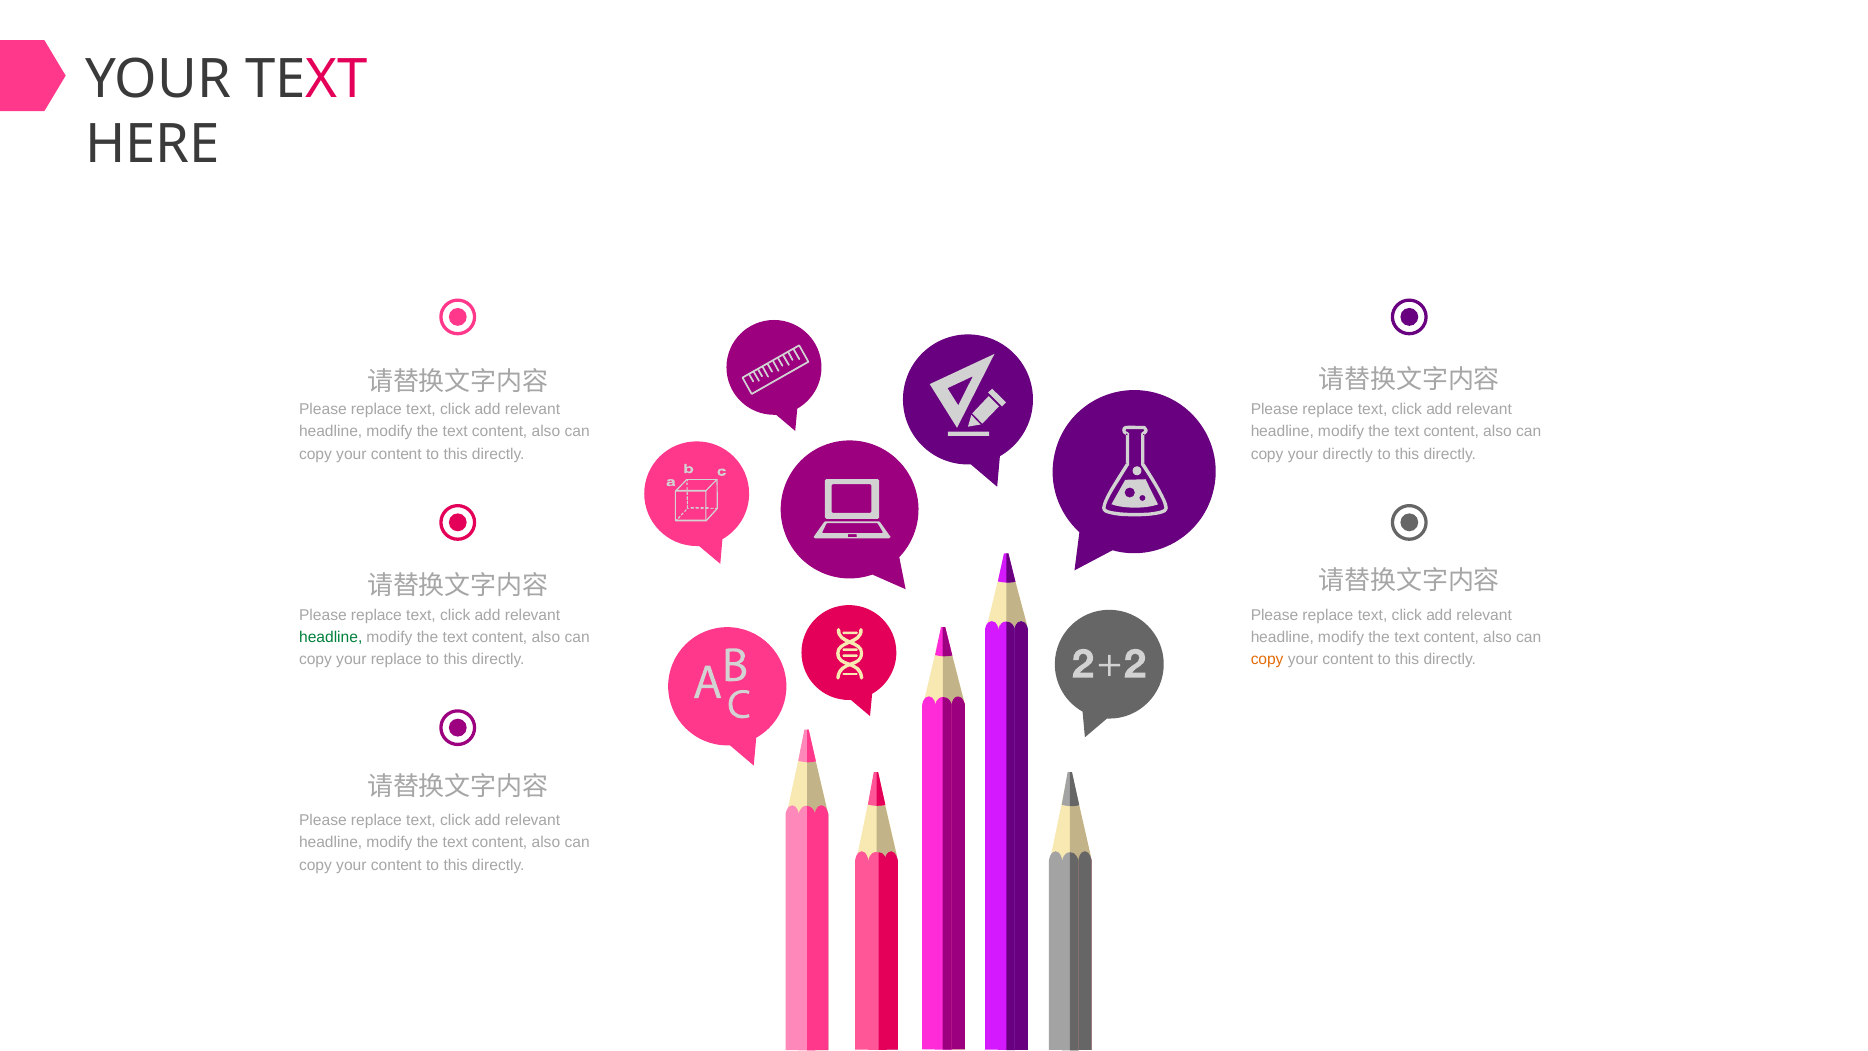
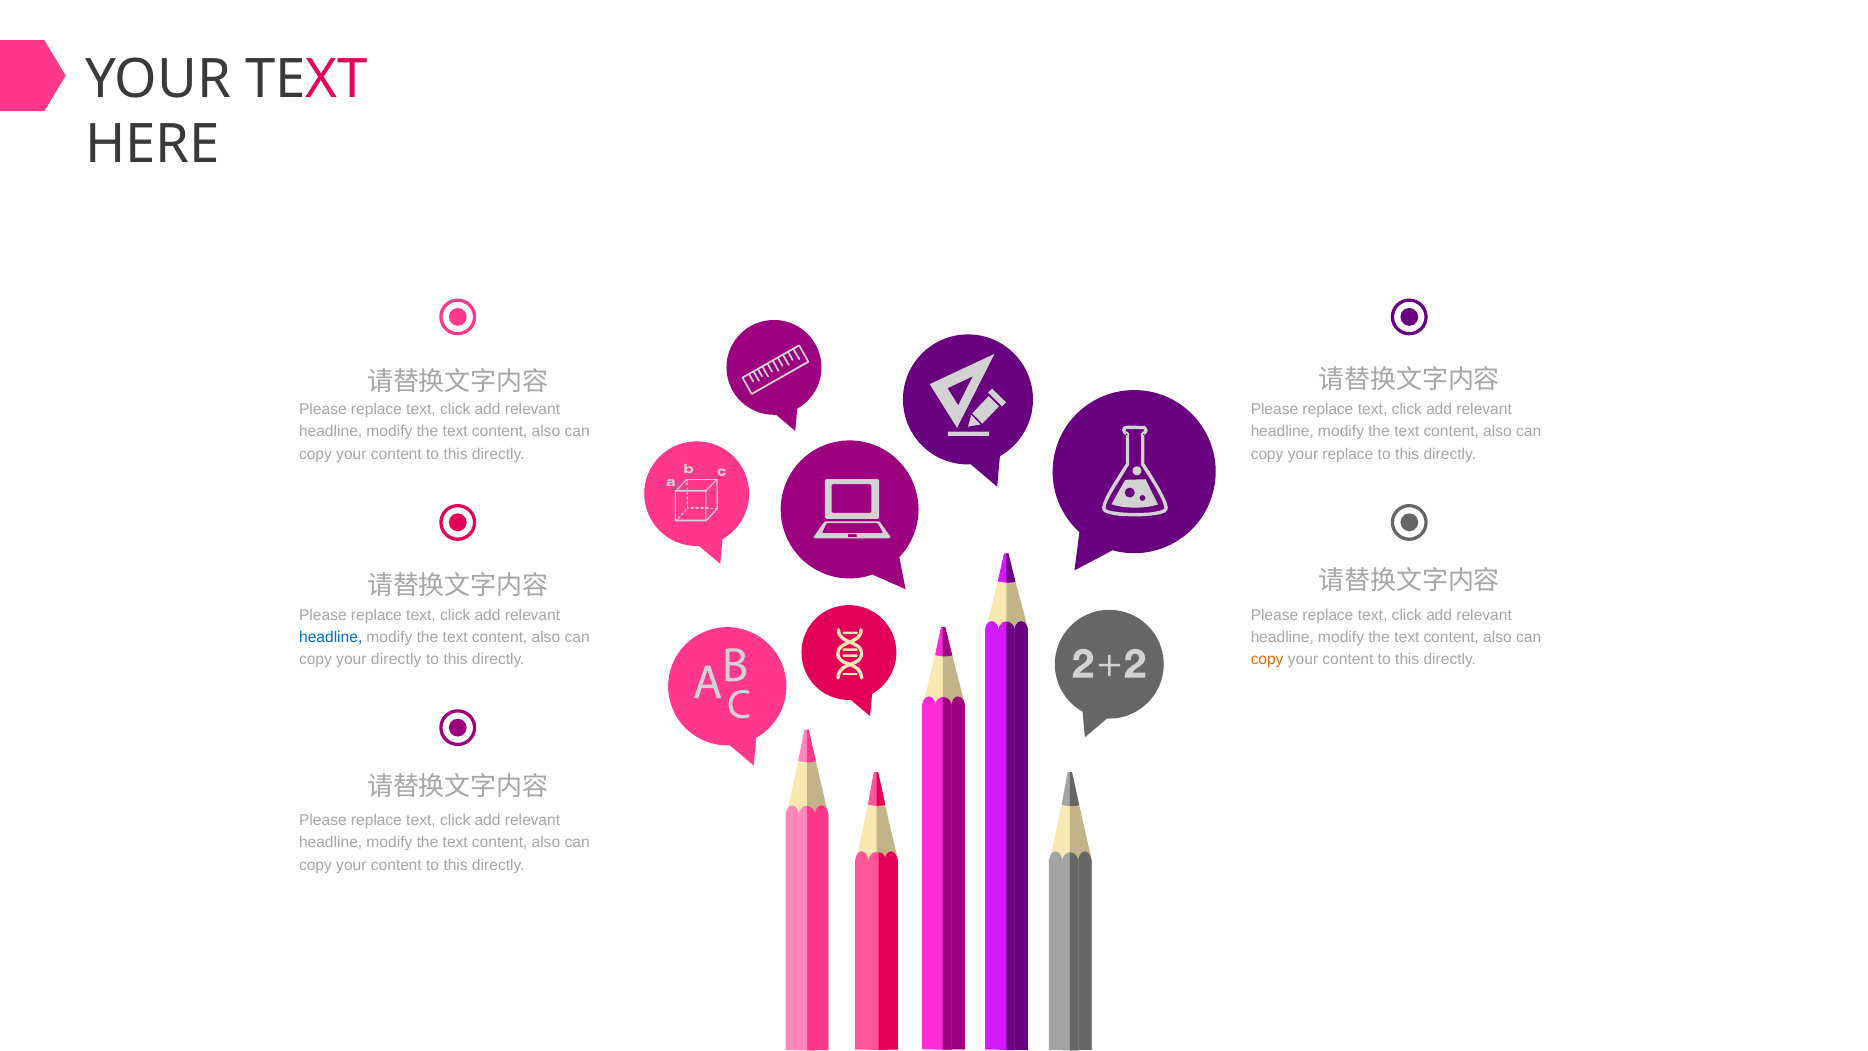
your directly: directly -> replace (1348, 454)
headline colour: green -> blue (331, 637)
your replace: replace -> directly (396, 659)
